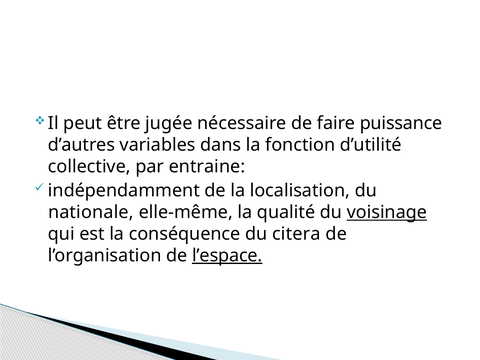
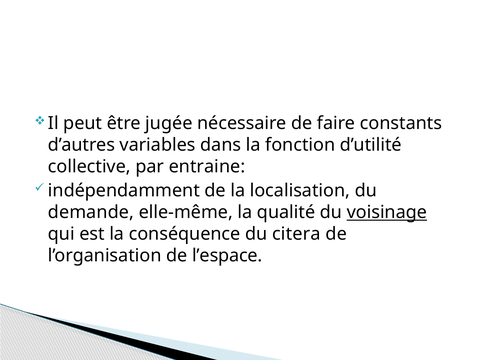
puissance: puissance -> constants (401, 123)
nationale: nationale -> demande (91, 212)
l’espace underline: present -> none (227, 256)
